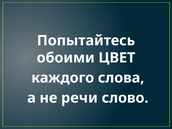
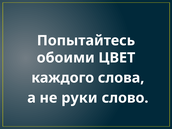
речи: речи -> руки (79, 98)
